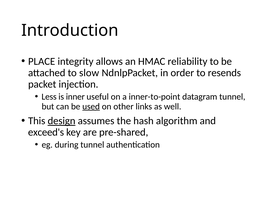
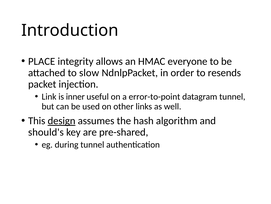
reliability: reliability -> everyone (188, 61)
Less: Less -> Link (49, 96)
inner-to-point: inner-to-point -> error-to-point (154, 96)
used underline: present -> none (91, 106)
exceed's: exceed's -> should's (46, 132)
